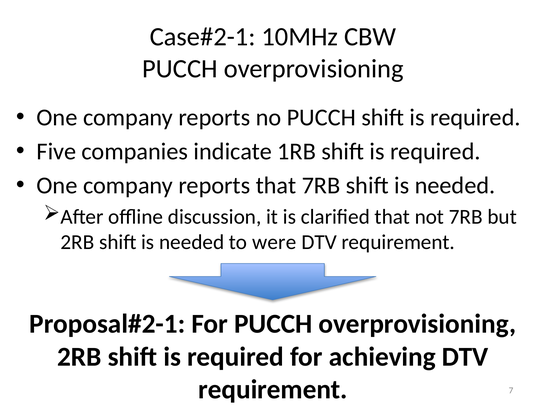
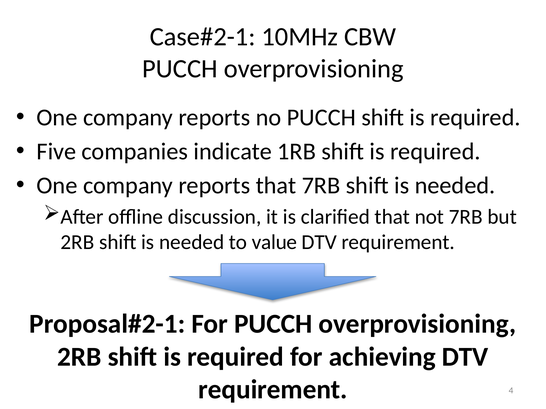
were: were -> value (274, 242)
7: 7 -> 4 (511, 391)
